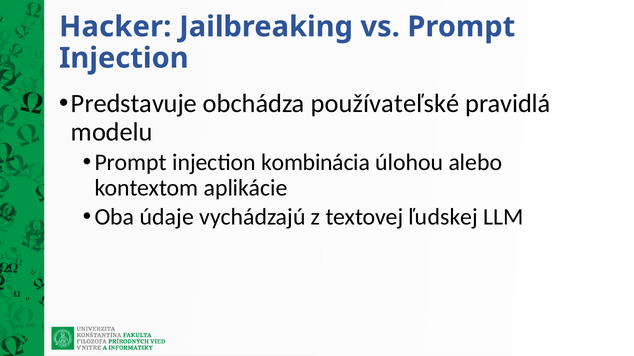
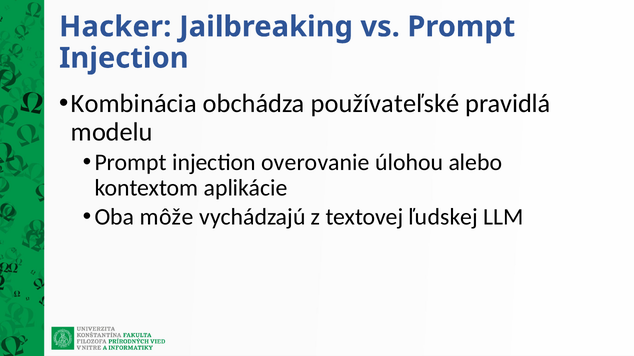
Predstavuje: Predstavuje -> Kombinácia (134, 104)
kombinácia: kombinácia -> overovanie (315, 163)
údaje: údaje -> môže (167, 217)
